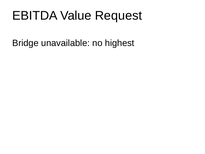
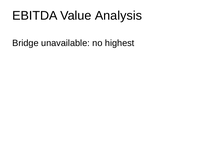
Request: Request -> Analysis (118, 16)
